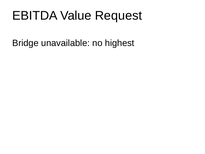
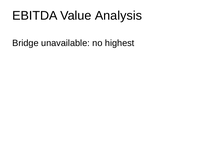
Request: Request -> Analysis (118, 16)
